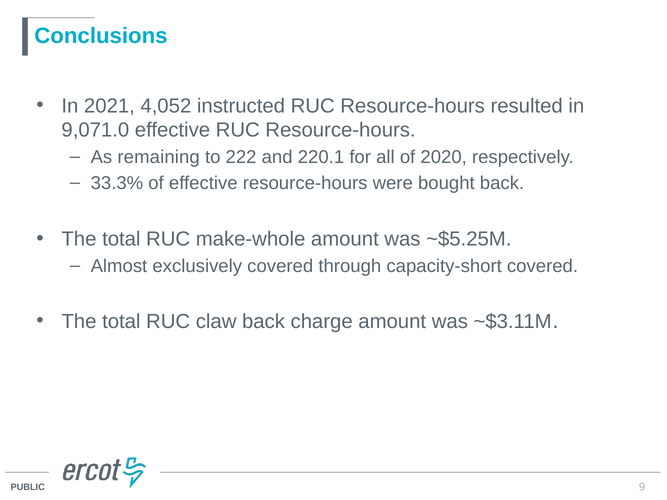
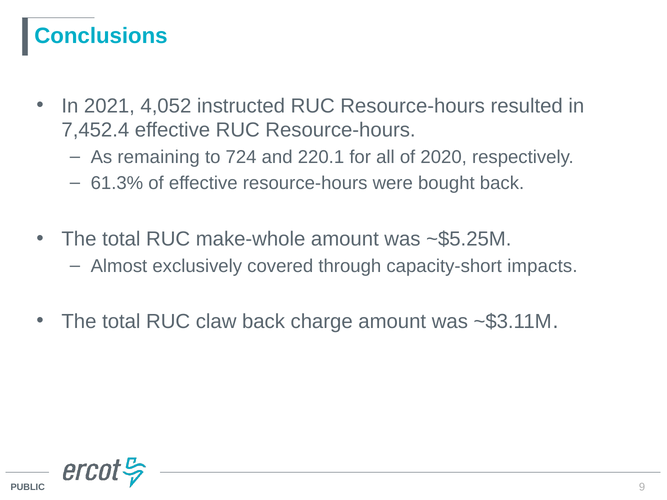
9,071.0: 9,071.0 -> 7,452.4 (95, 130)
222: 222 -> 724 (241, 157)
33.3%: 33.3% -> 61.3% (117, 183)
capacity-short covered: covered -> impacts (542, 266)
